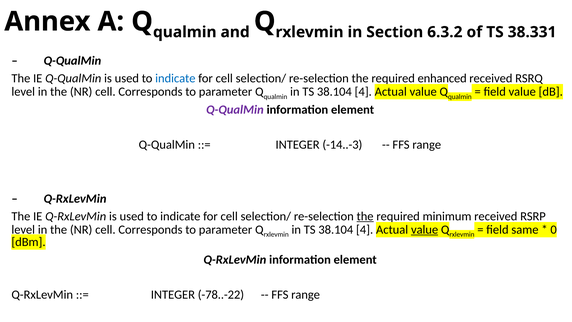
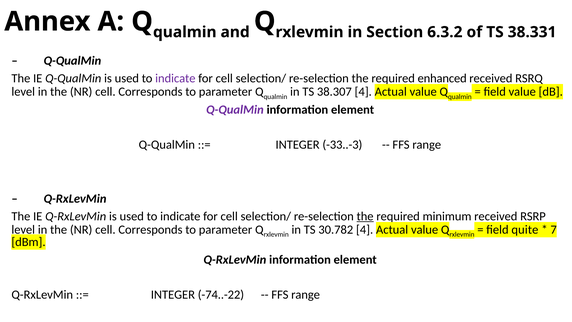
indicate colour: blue -> purple (175, 78)
38.104: 38.104 -> 38.307 (334, 92)
-14..-3: -14..-3 -> -33..-3 (342, 145)
38.104: 38.104 -> 30.782 (336, 230)
value underline: present -> none (425, 230)
same: same -> quite (525, 230)
0: 0 -> 7 (554, 230)
-78..-22: -78..-22 -> -74..-22 (221, 295)
